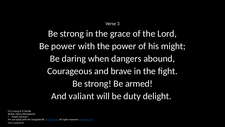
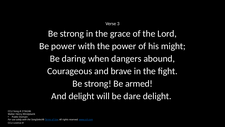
And valiant: valiant -> delight (82, 96)
duty: duty -> dare (132, 96)
